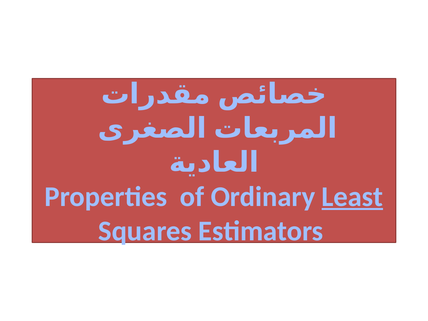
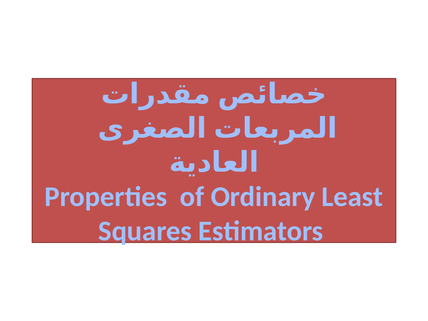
Least underline: present -> none (352, 197)
